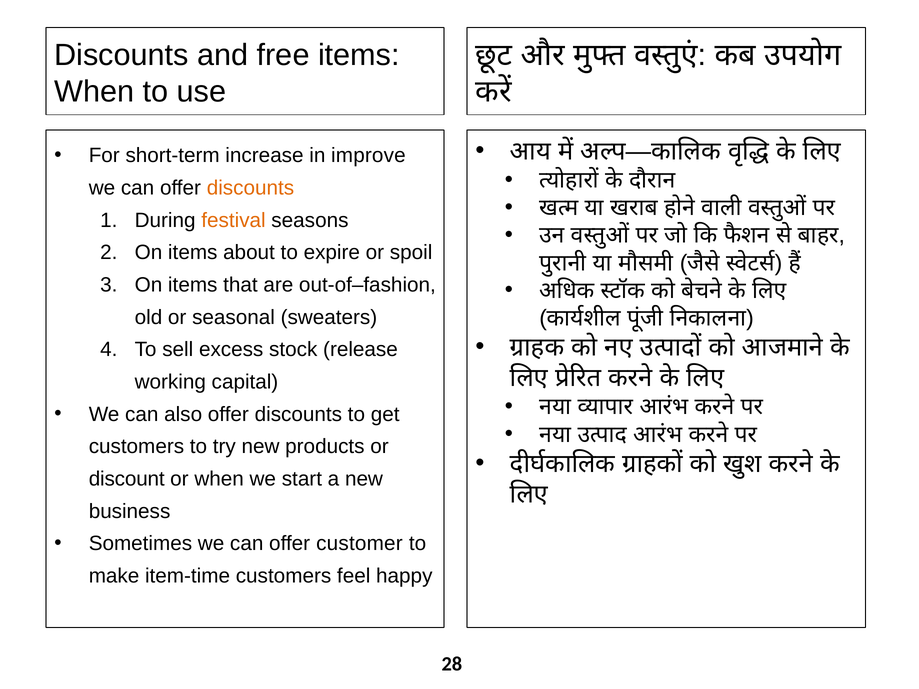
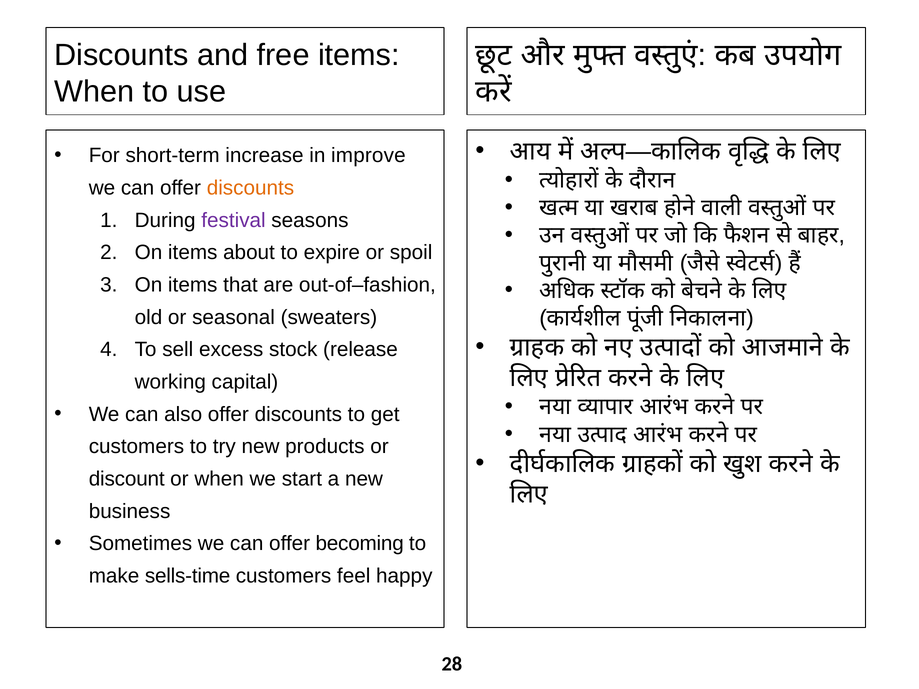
festival colour: orange -> purple (234, 220)
customer: customer -> becoming (360, 544)
item-time: item-time -> sells-time (188, 576)
